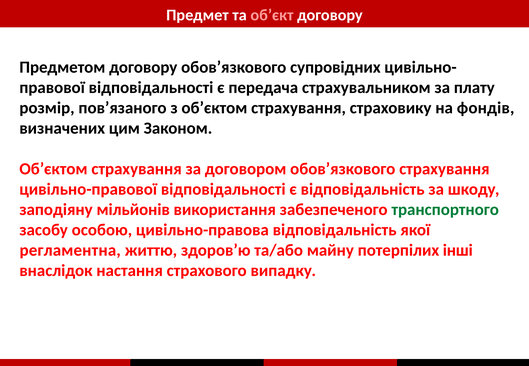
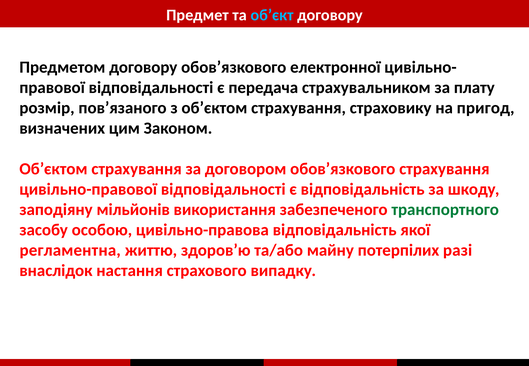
об’єкт colour: pink -> light blue (272, 15)
супровідних: супровідних -> електронної (335, 67)
фондів: фондів -> пригод (486, 108)
інші: інші -> разі (458, 250)
